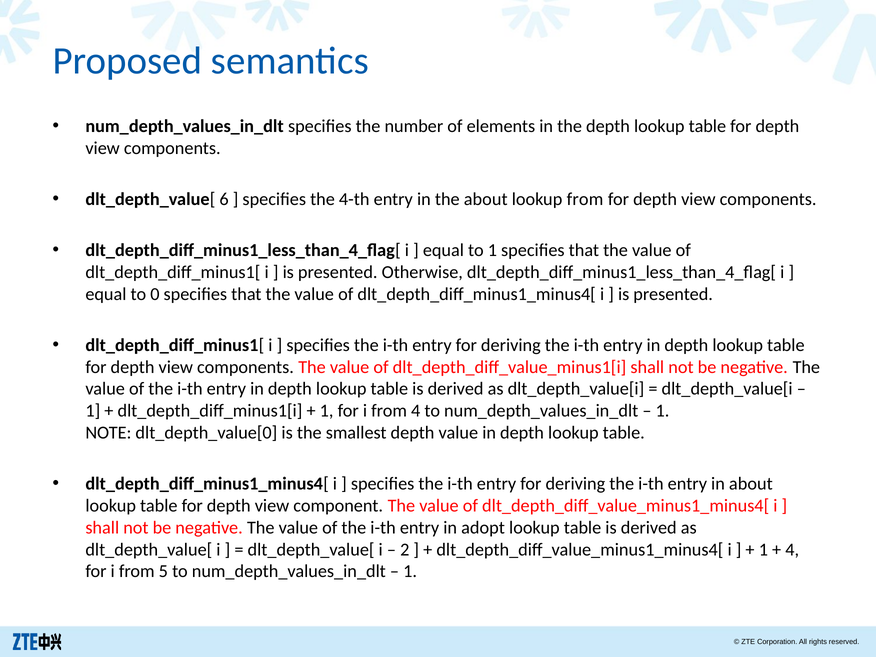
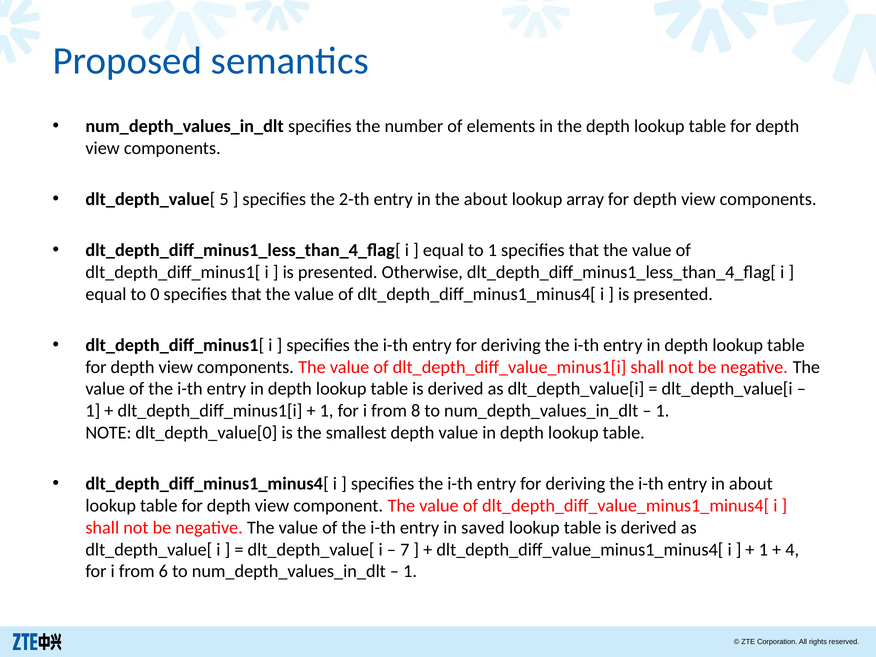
6: 6 -> 5 (224, 199)
4-th: 4-th -> 2-th (354, 199)
lookup from: from -> array (585, 199)
from 4: 4 -> 8 (416, 411)
adopt: adopt -> saved (483, 528)
2: 2 -> 7 (405, 550)
5: 5 -> 6 (163, 571)
